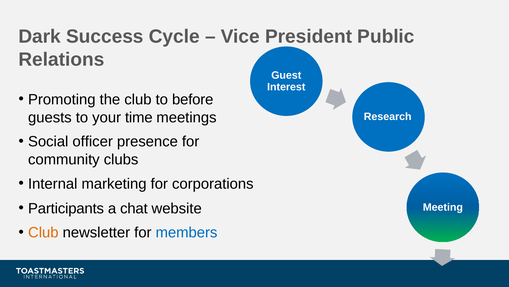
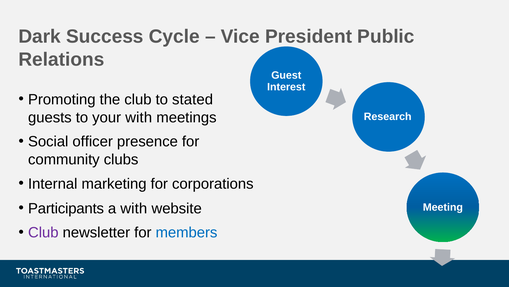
before: before -> stated (193, 99)
your time: time -> with (139, 117)
a chat: chat -> with (134, 208)
Club colour: orange -> purple (43, 232)
